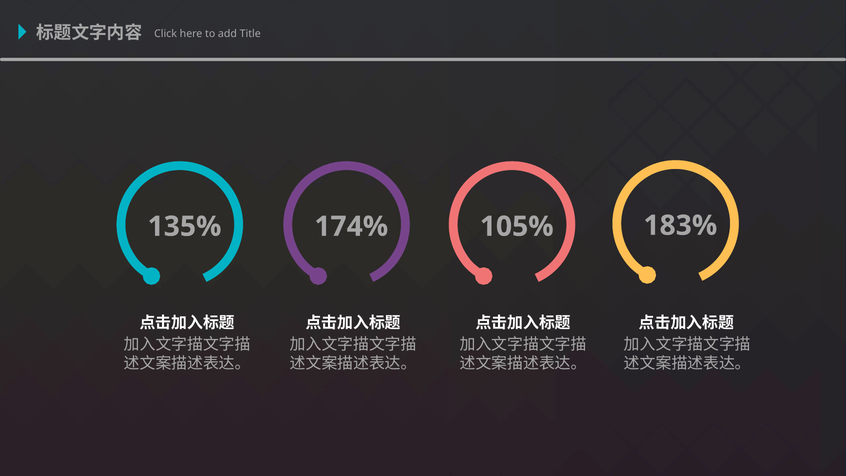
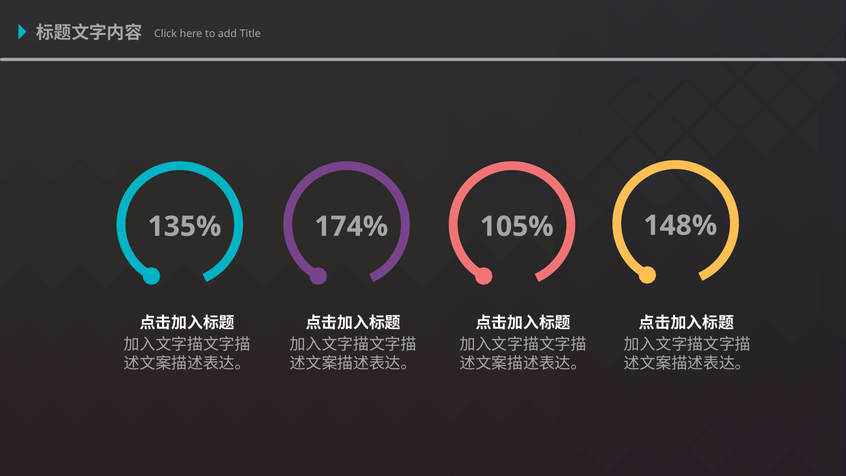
183%: 183% -> 148% (680, 225)
